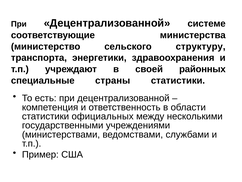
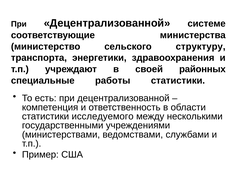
страны: страны -> работы (113, 80)
официальных: официальных -> исследуемого (103, 116)
